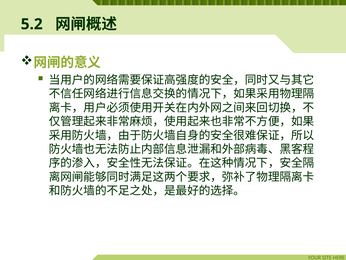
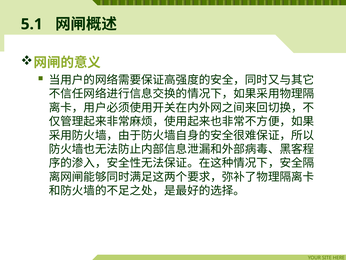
5.2: 5.2 -> 5.1 (32, 24)
